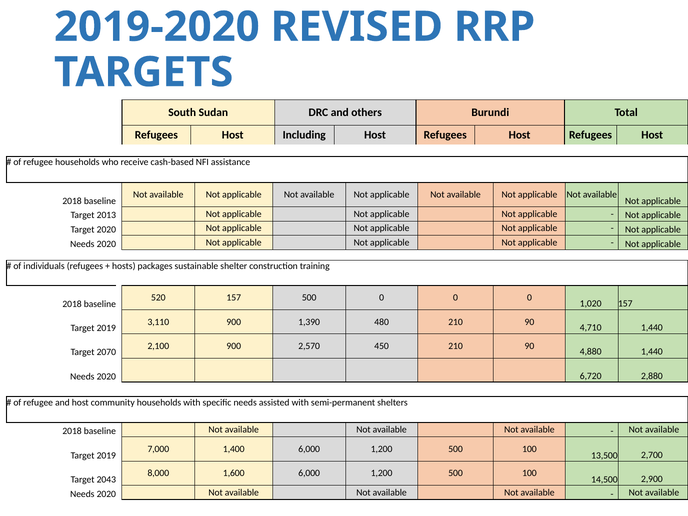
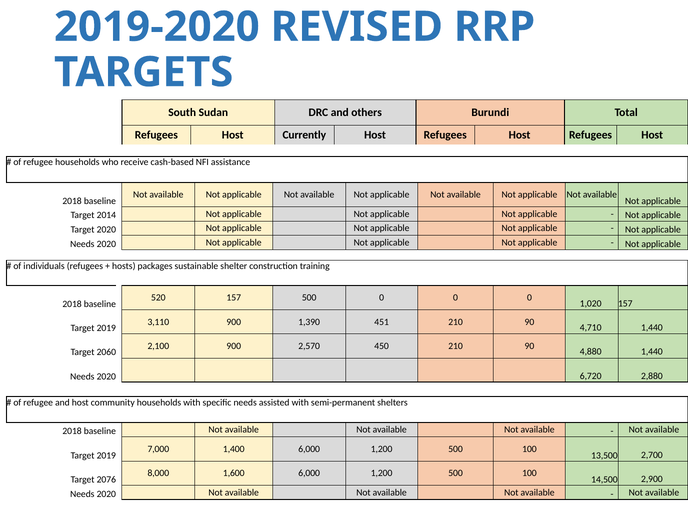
Including: Including -> Currently (304, 135)
2013: 2013 -> 2014 (106, 215)
480: 480 -> 451 (382, 322)
2070: 2070 -> 2060 (106, 352)
2043: 2043 -> 2076 (106, 480)
